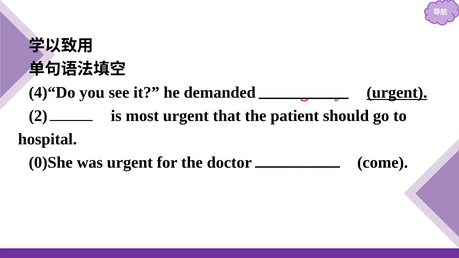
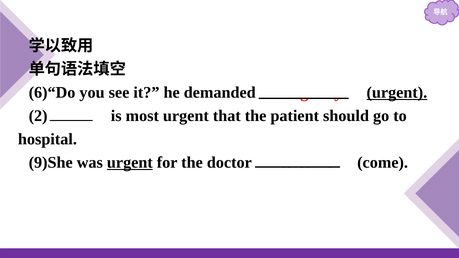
4)“Do: 4)“Do -> 6)“Do (52, 93)
0)She: 0)She -> 9)She (51, 163)
urgent underline: none -> present (130, 163)
